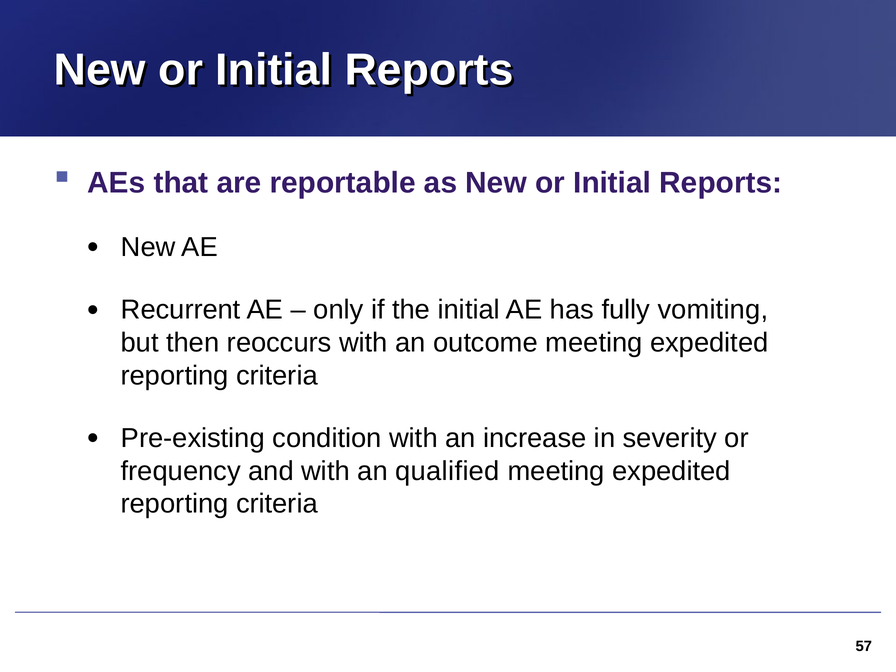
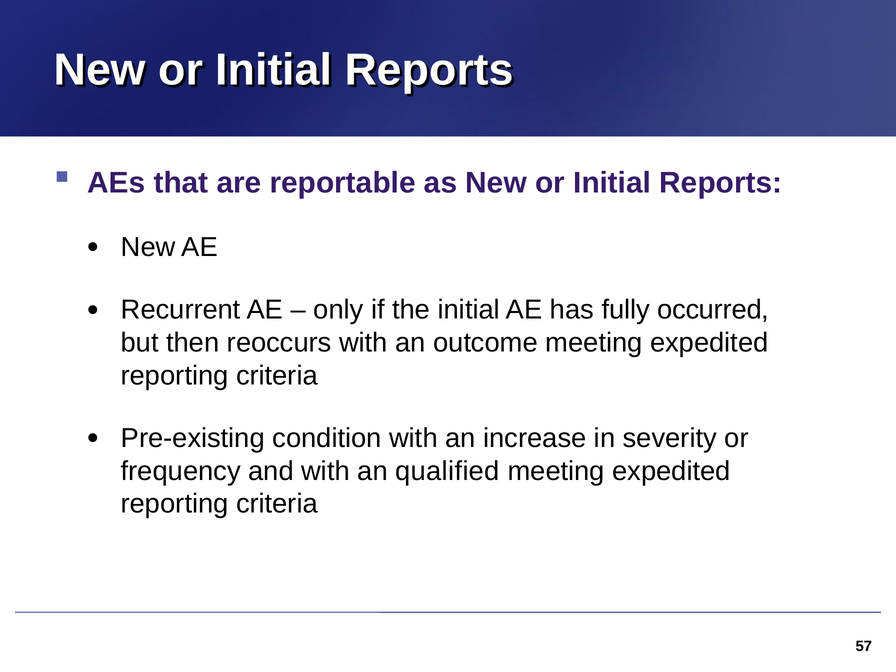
vomiting: vomiting -> occurred (713, 310)
